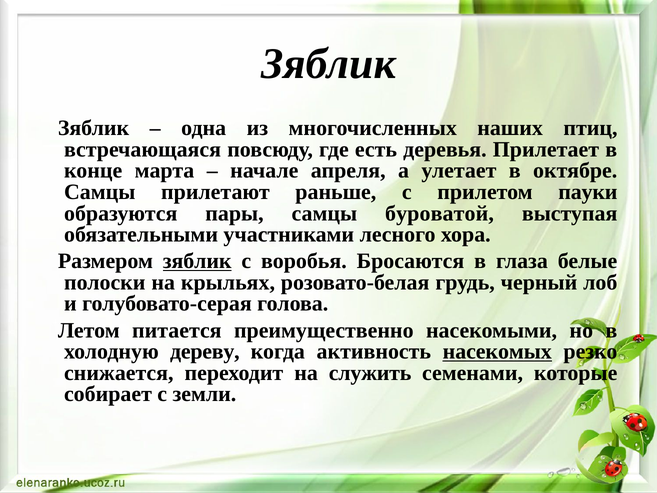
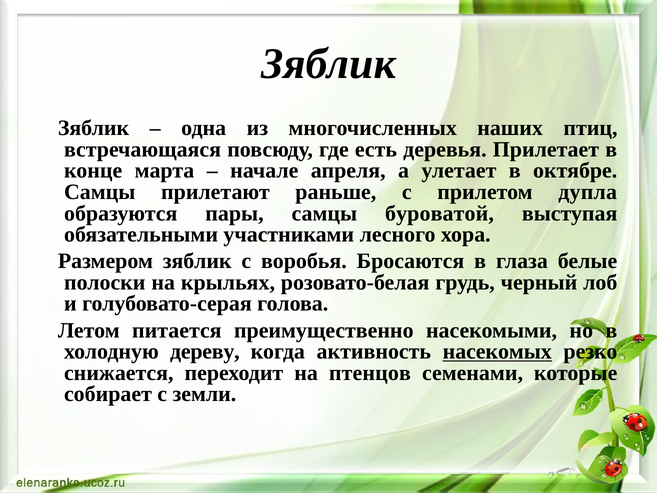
пауки: пауки -> дупла (588, 192)
зяблик underline: present -> none (197, 261)
служить: служить -> птенцов (370, 373)
